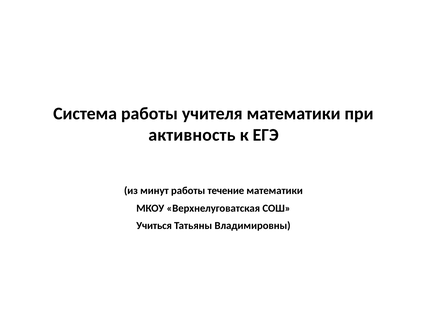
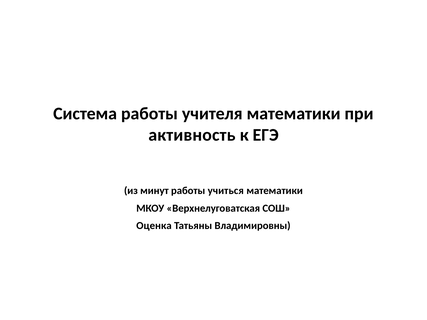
течение: течение -> учиться (226, 191)
Учиться: Учиться -> Оценка (154, 226)
